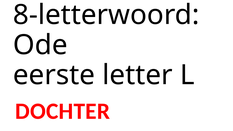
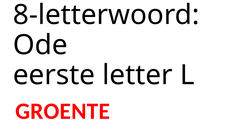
DOCHTER: DOCHTER -> GROENTE (63, 111)
